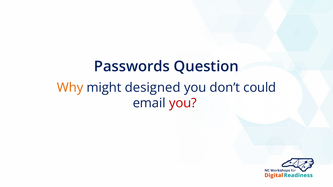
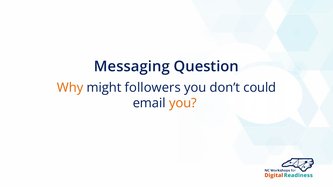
Passwords: Passwords -> Messaging (132, 67)
designed: designed -> followers (153, 88)
you colour: red -> orange (183, 103)
